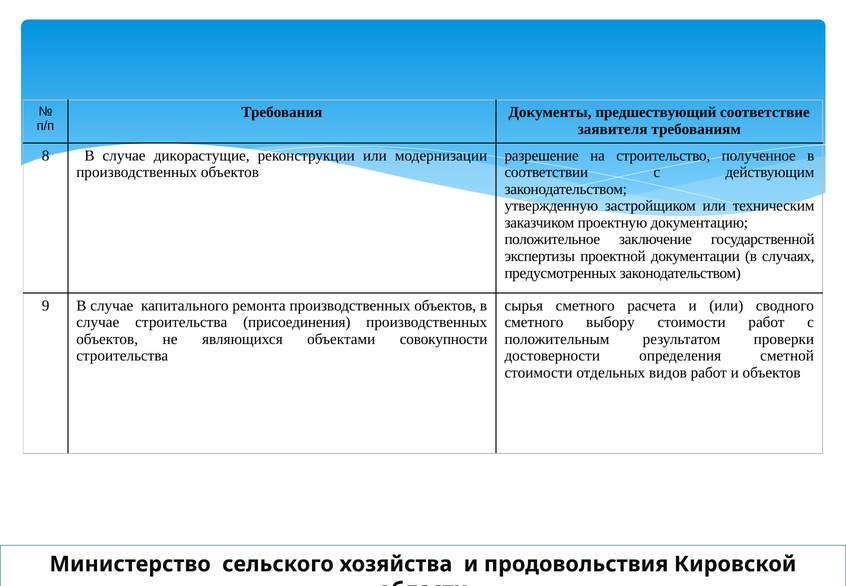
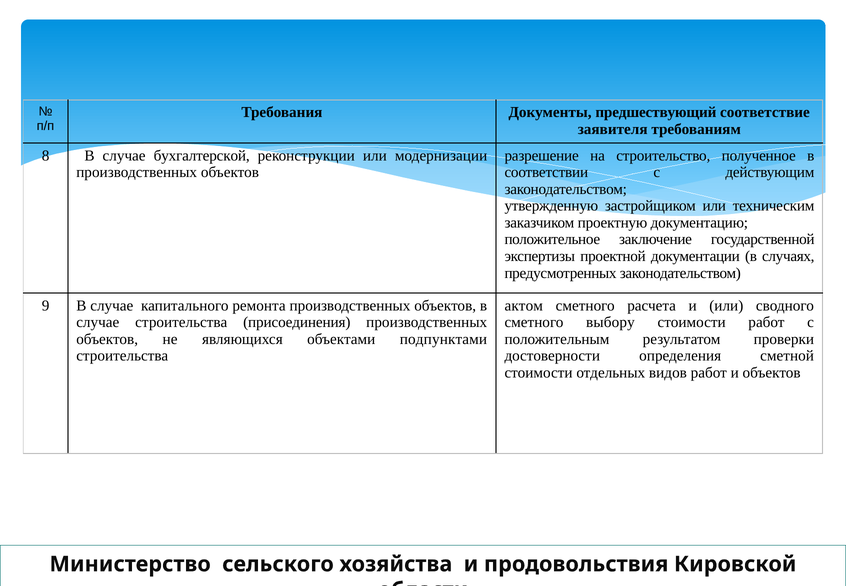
дикорастущие: дикорастущие -> бухгалтерской (202, 155)
сырья: сырья -> актом (524, 305)
совокупности: совокупности -> подпунктами (443, 339)
